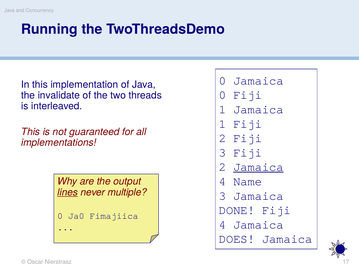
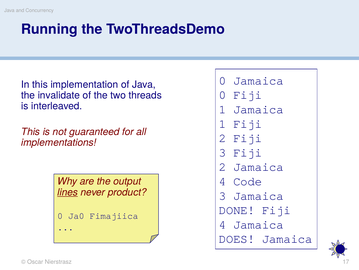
Jamaica underline: present -> none (258, 167)
Name: Name -> Code (248, 181)
multiple: multiple -> product (127, 192)
